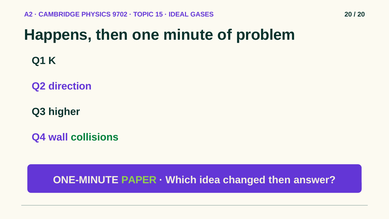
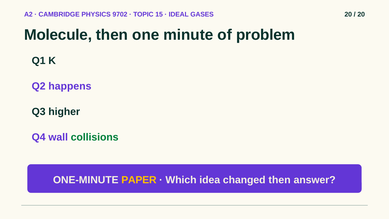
Happens: Happens -> Molecule (58, 35)
direction: direction -> happens (70, 86)
PAPER colour: light green -> yellow (139, 180)
